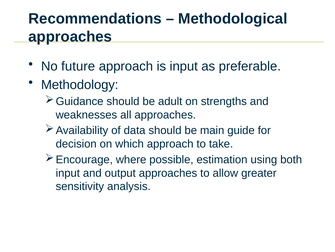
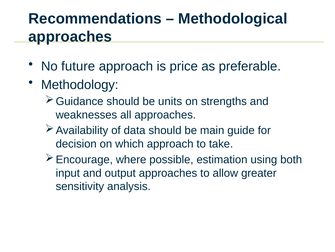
is input: input -> price (184, 66)
adult: adult -> units (170, 101)
